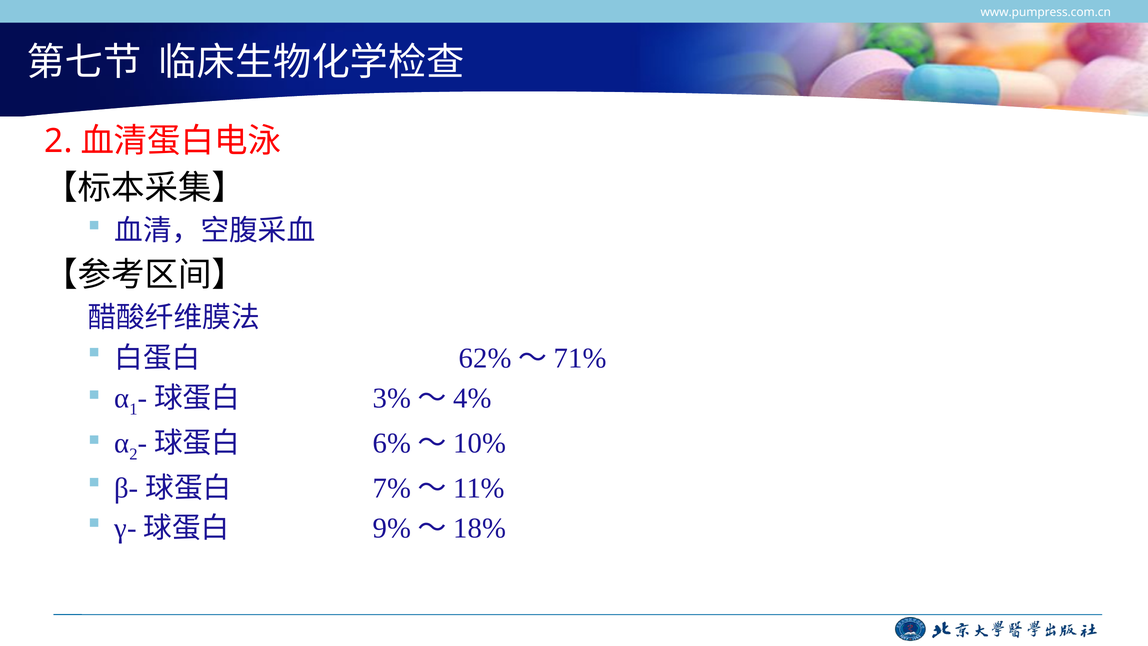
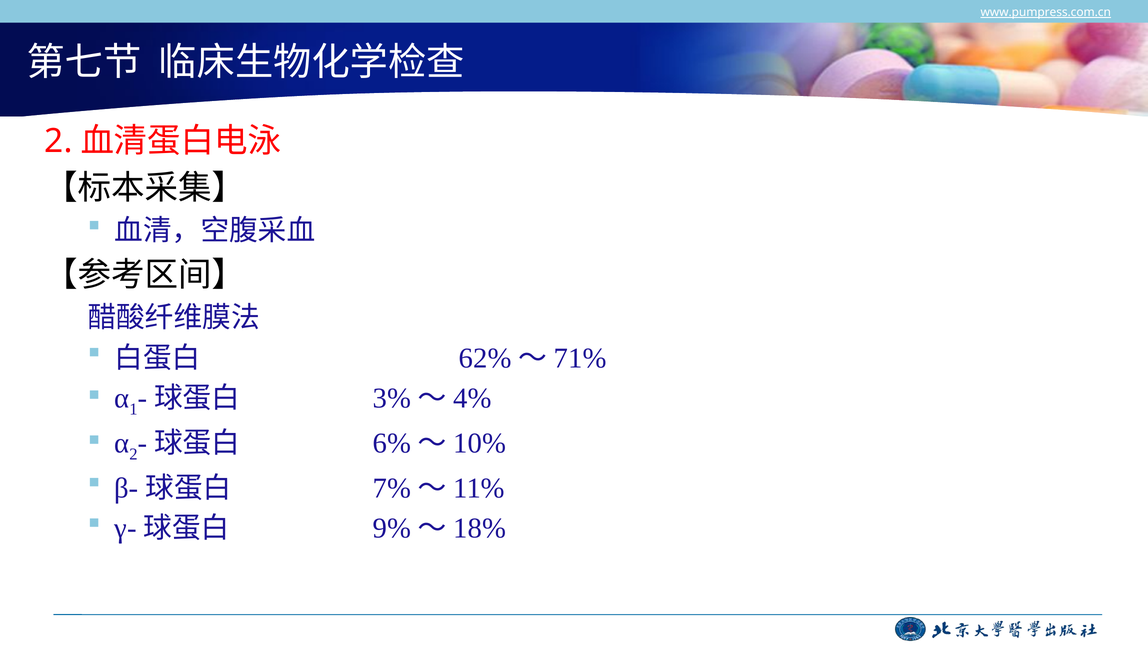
www.pumpress.com.cn underline: none -> present (1046, 12)
